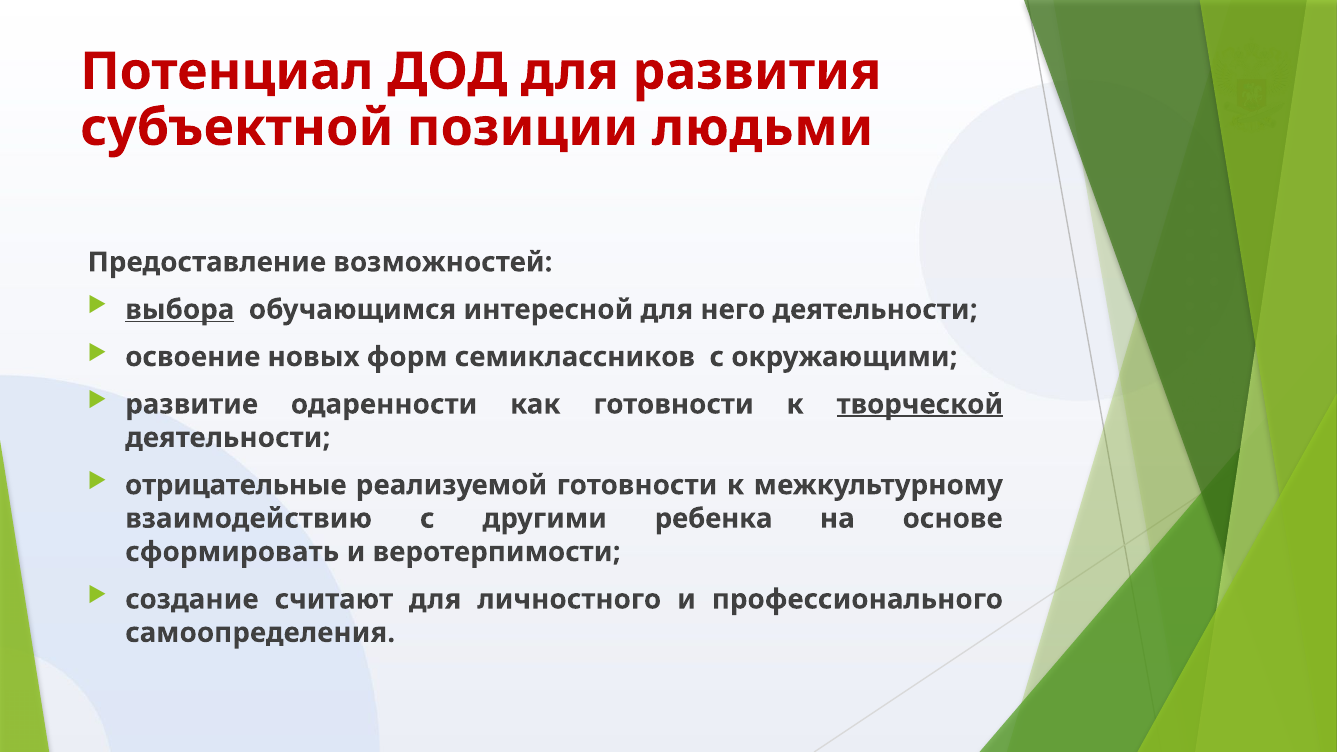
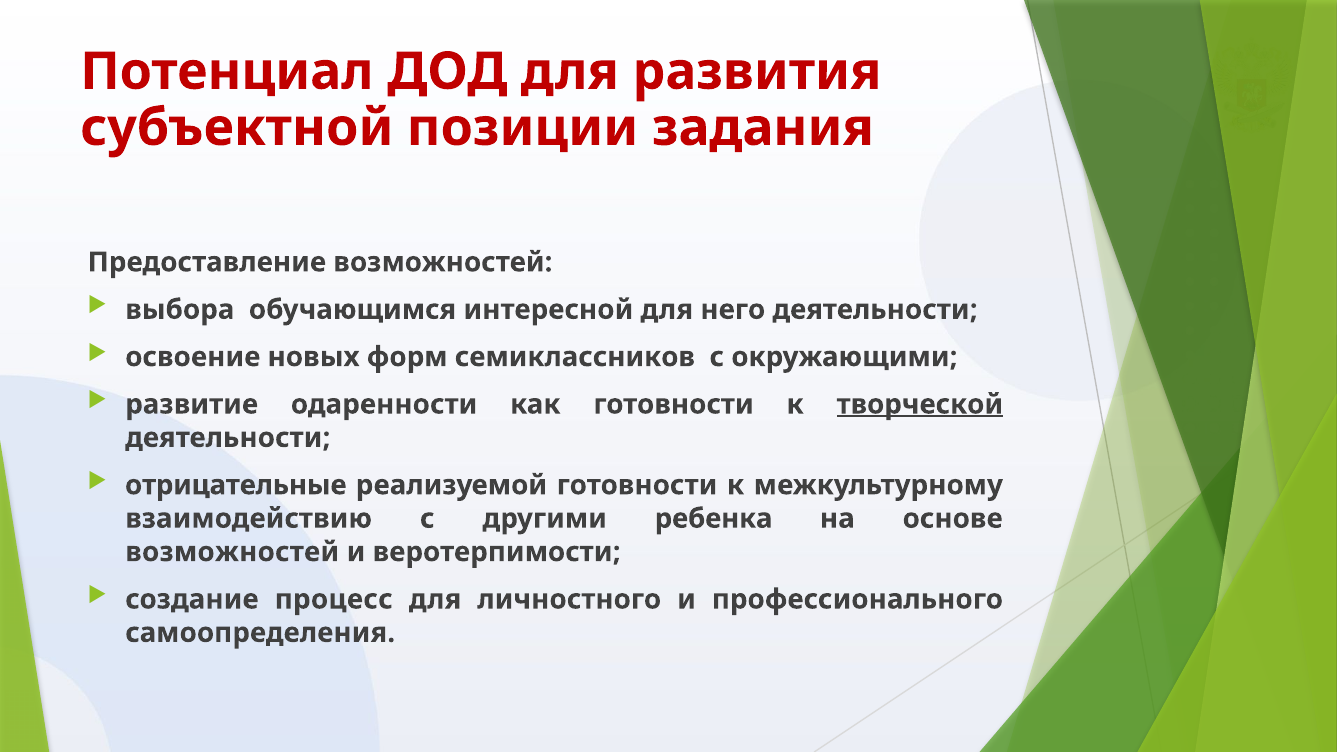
людьми: людьми -> задания (763, 128)
выбора underline: present -> none (180, 310)
сформировать: сформировать -> возможностей (232, 552)
считают: считают -> процесс (334, 599)
